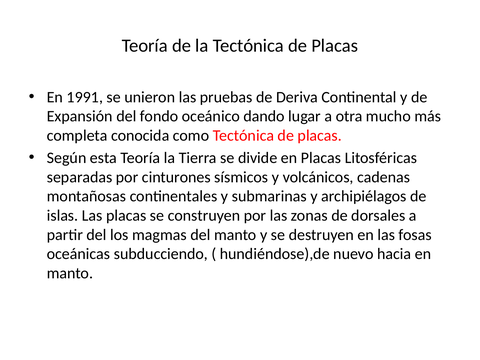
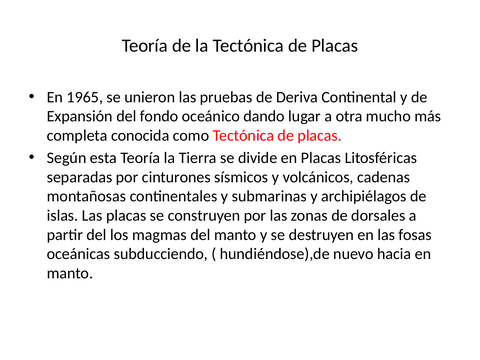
1991: 1991 -> 1965 (85, 97)
